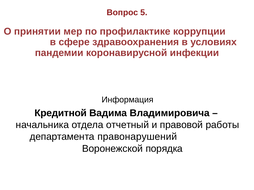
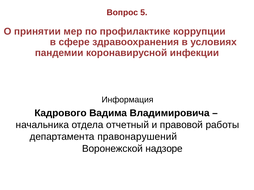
Кредитной: Кредитной -> Кадрового (61, 113)
порядка: порядка -> надзоре (164, 149)
